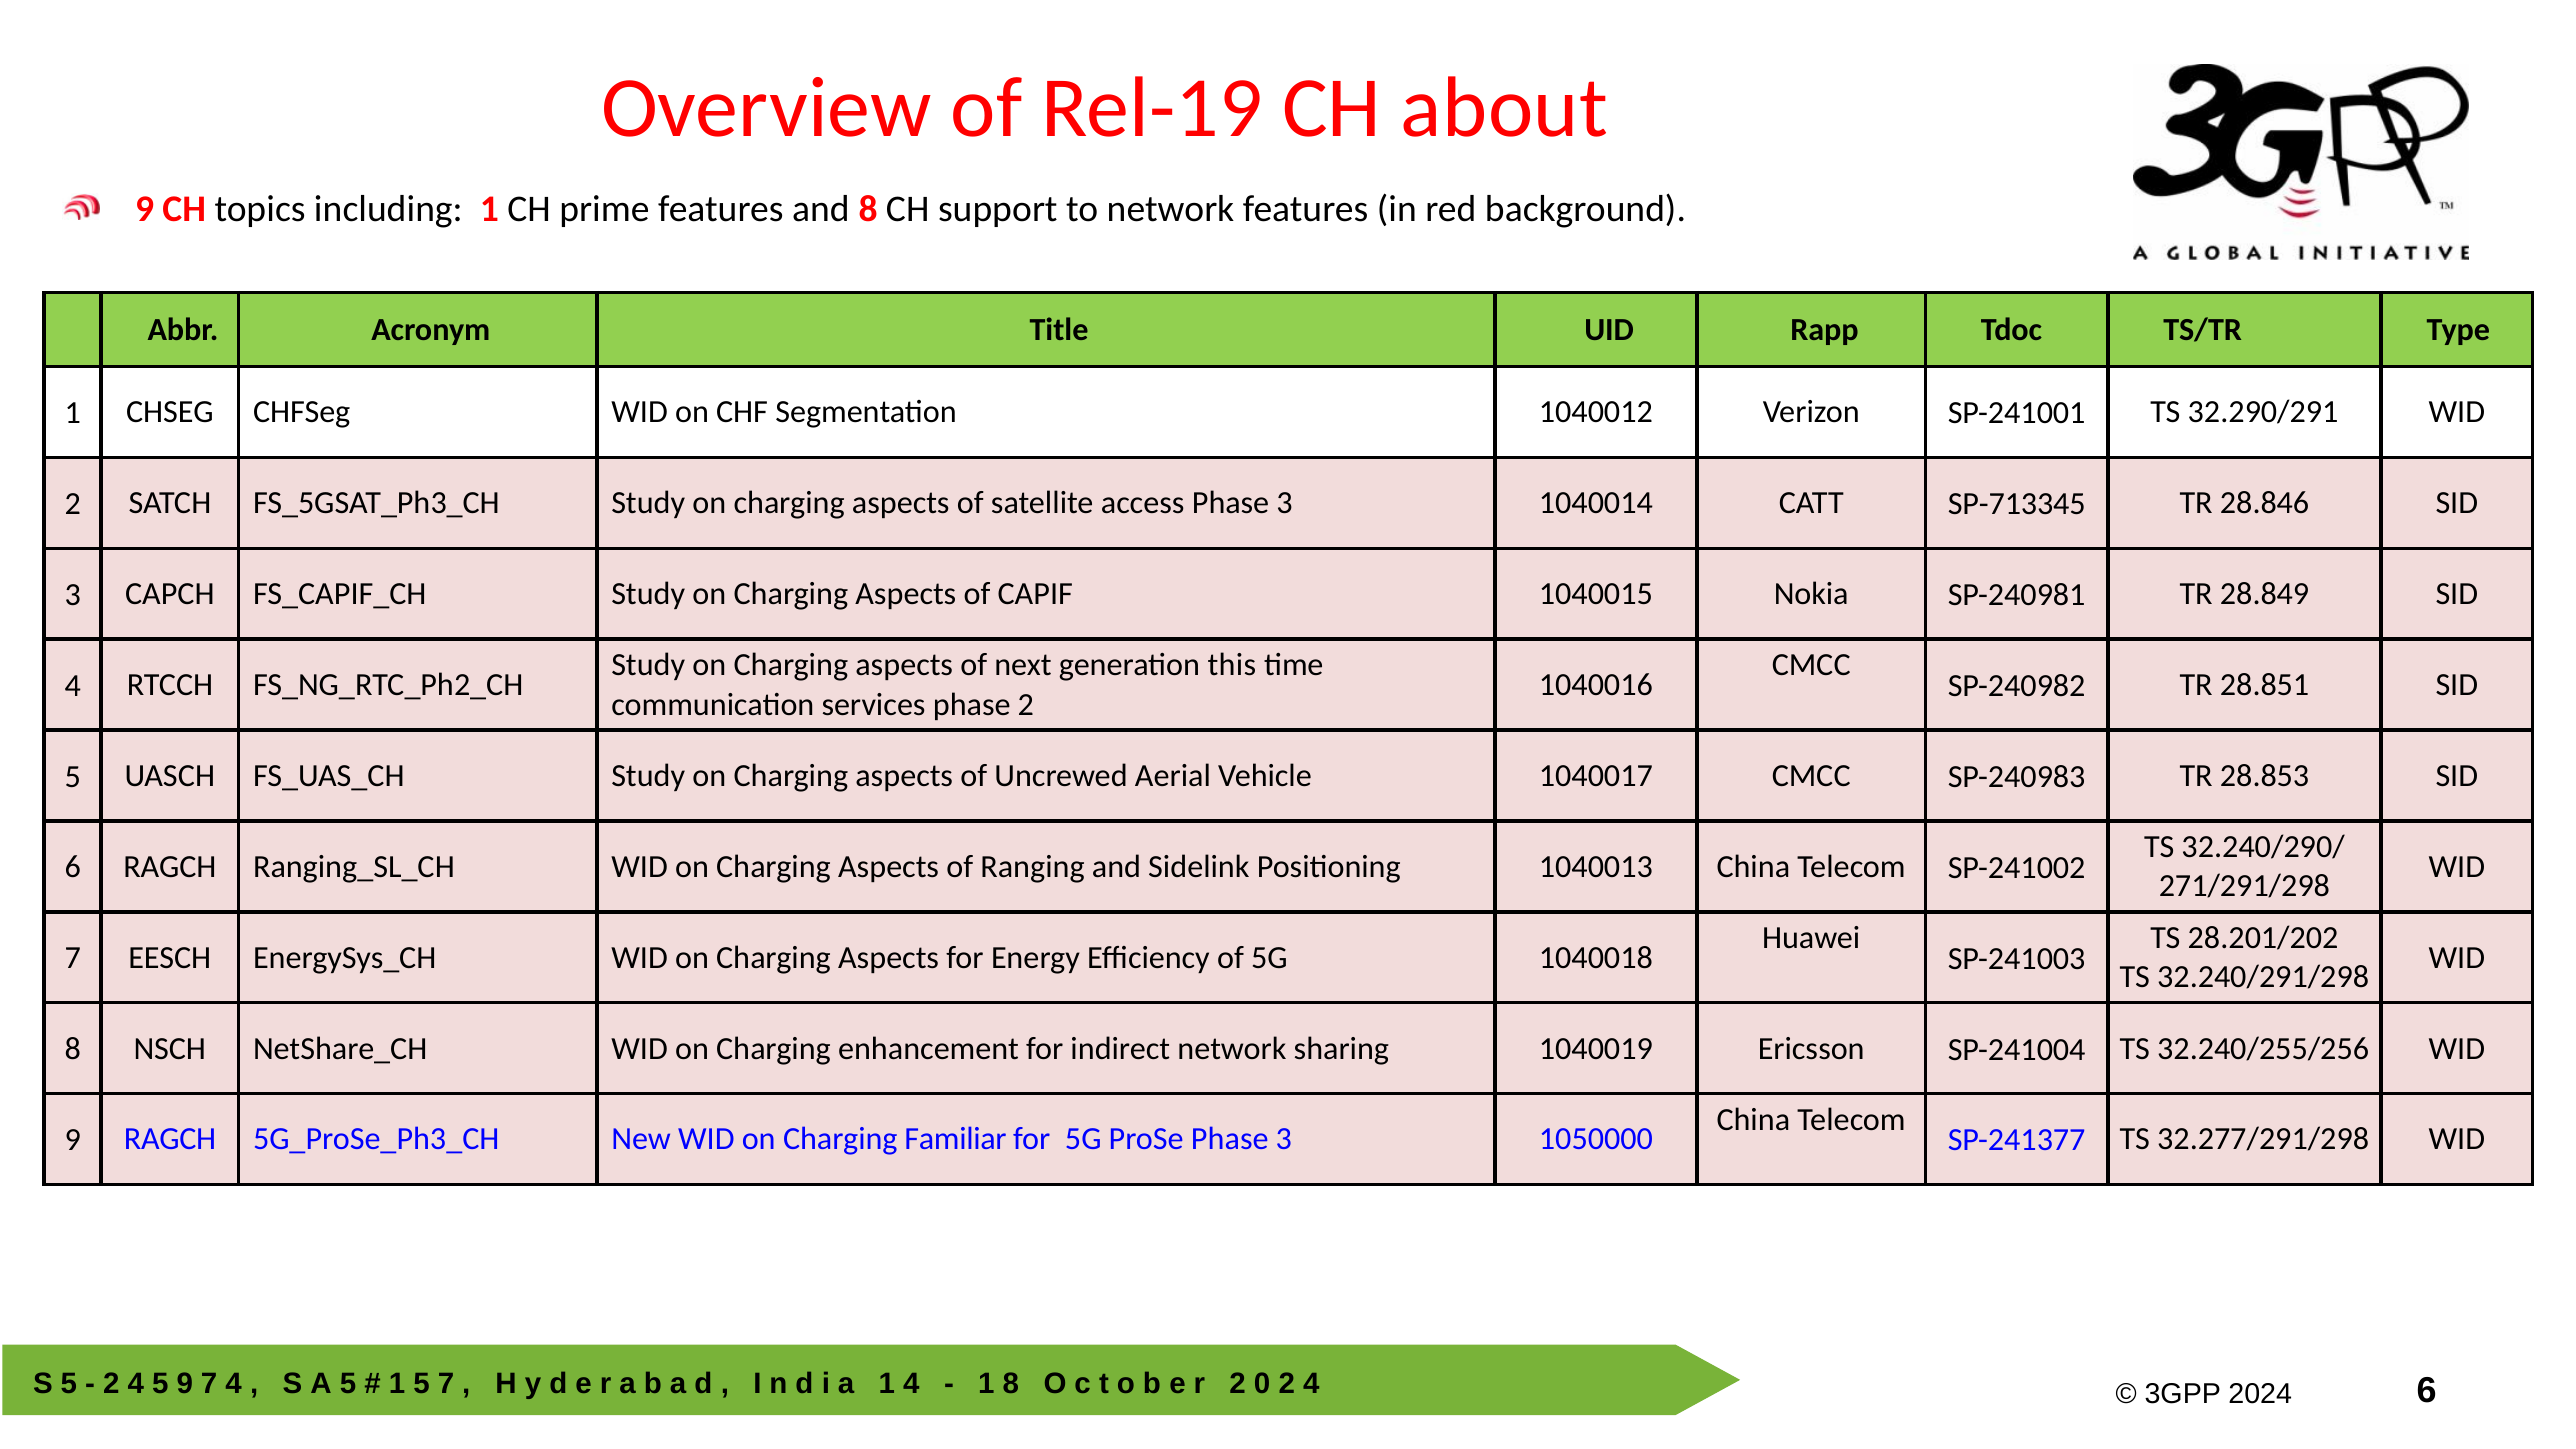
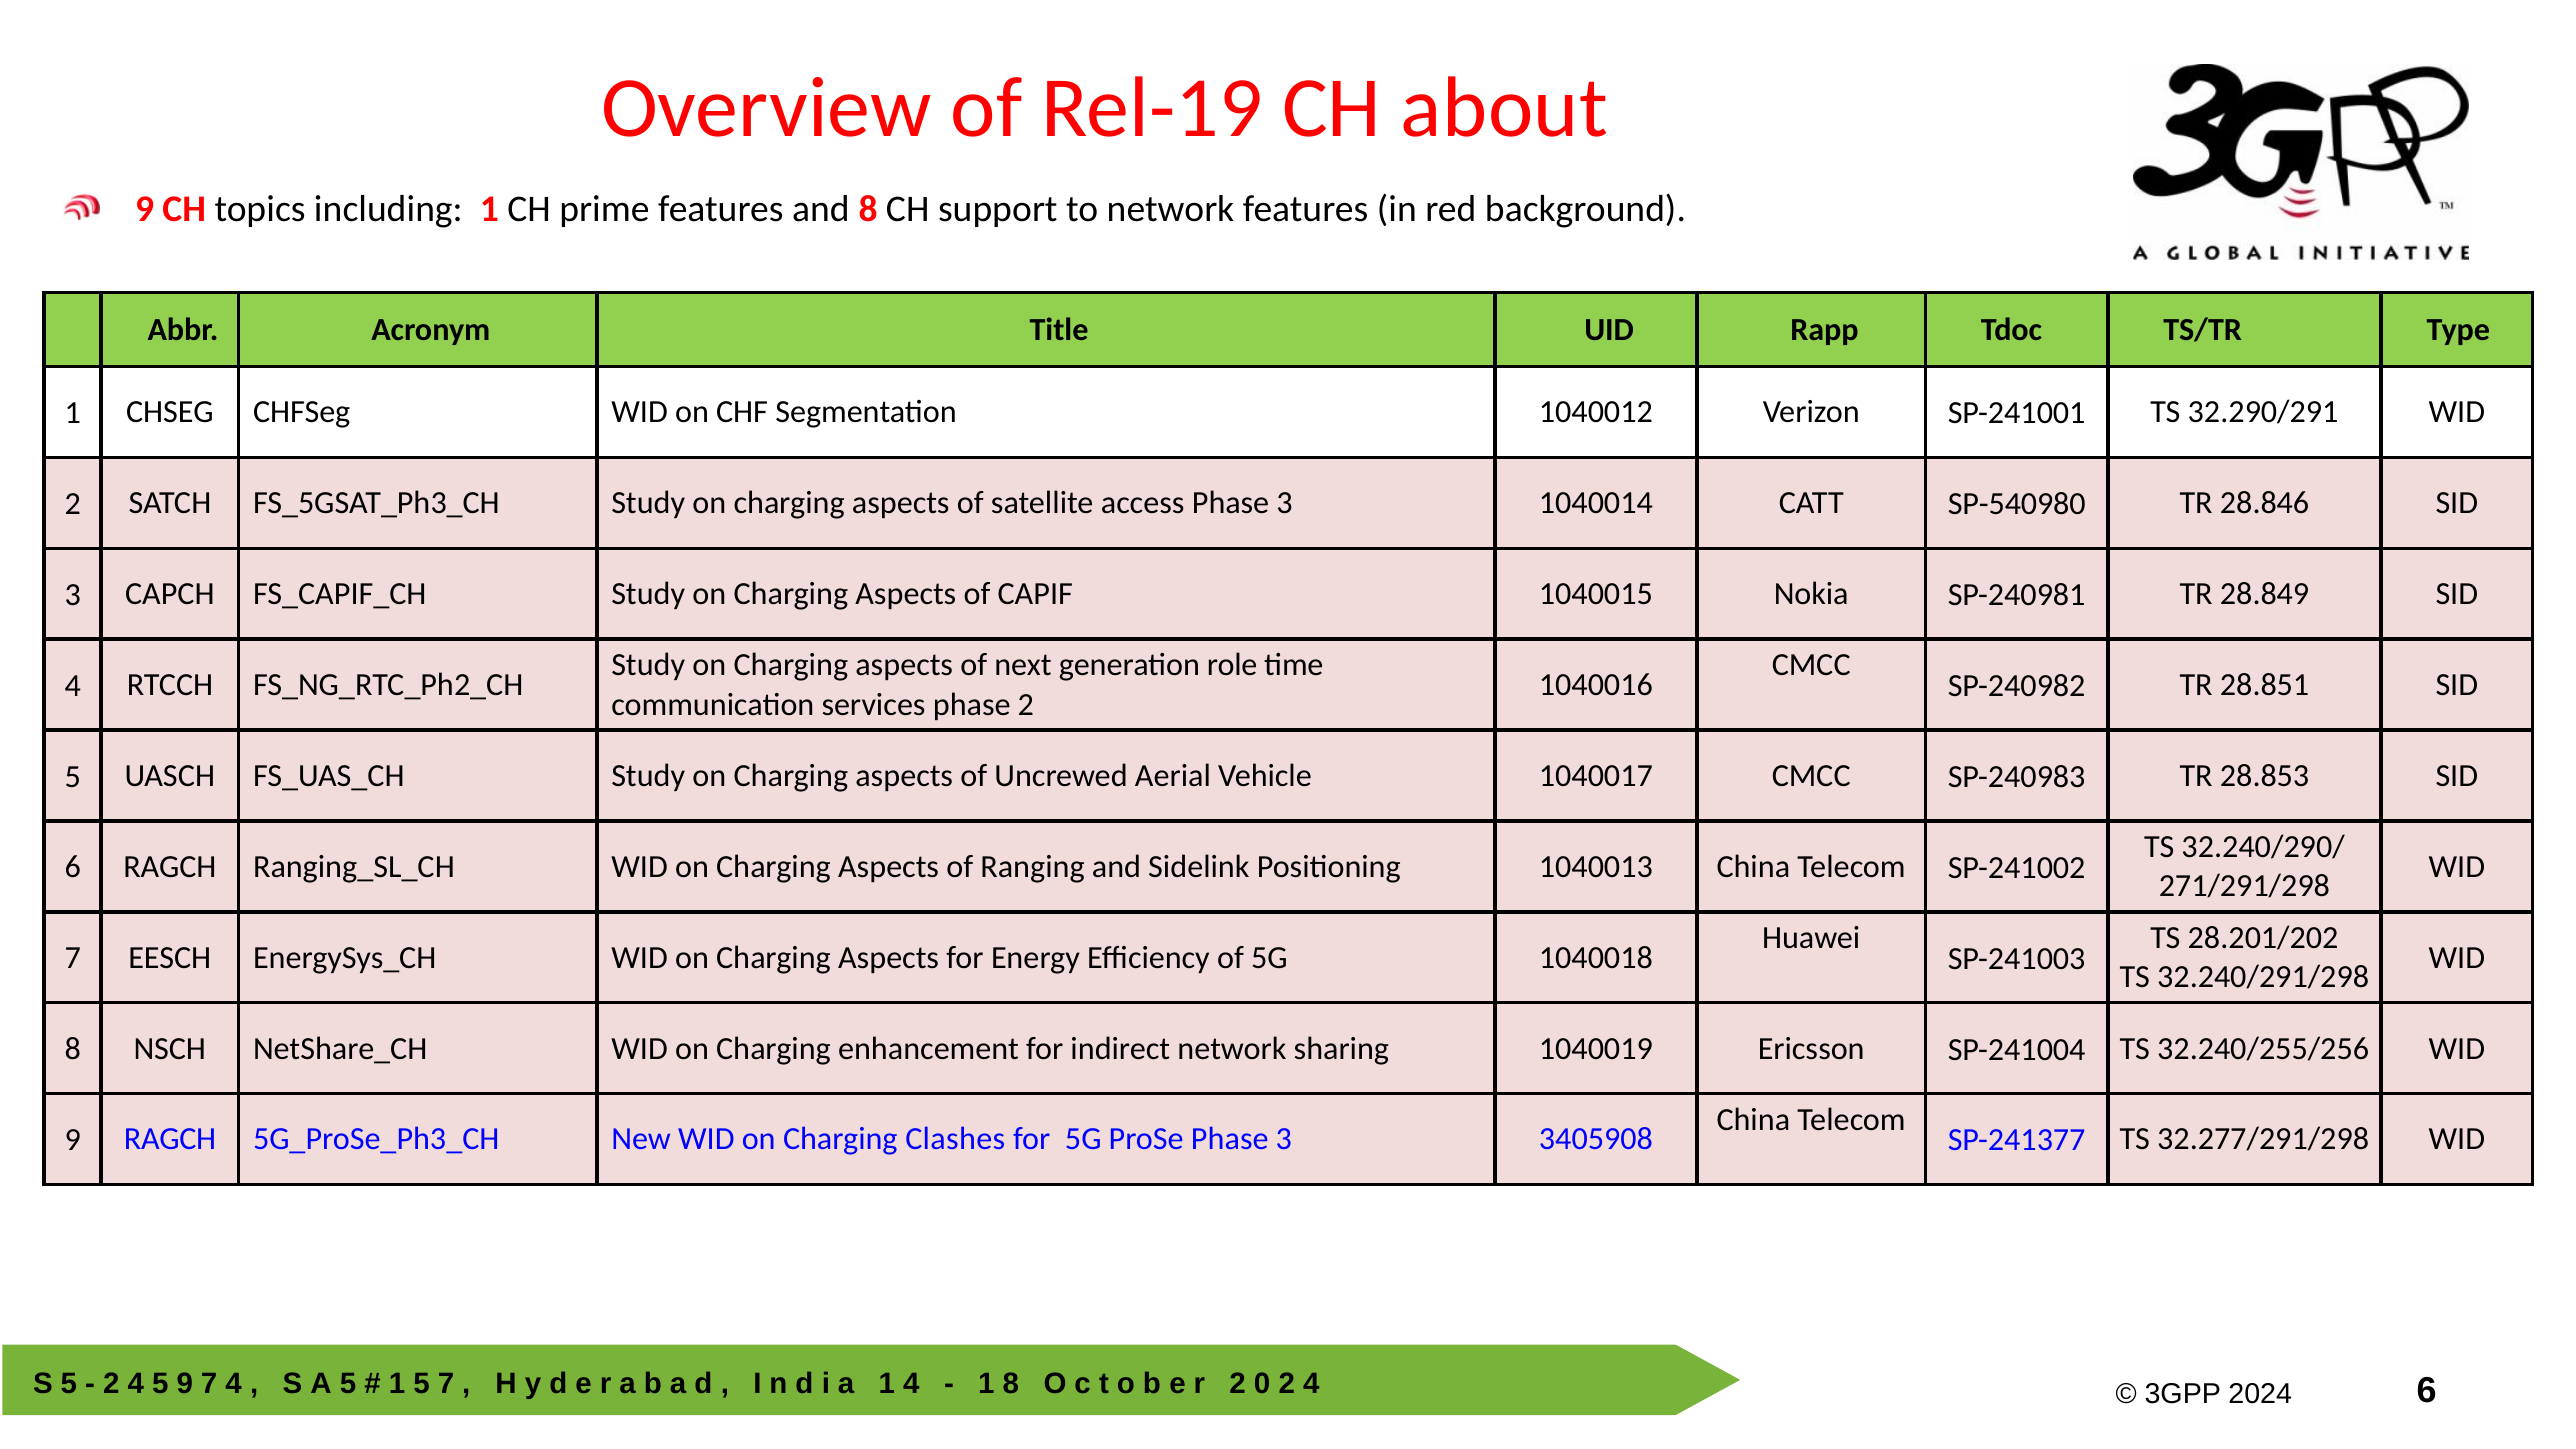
SP-713345: SP-713345 -> SP-540980 (2017, 504)
this: this -> role (1232, 665)
Familiar: Familiar -> Clashes (955, 1139)
1050000: 1050000 -> 3405908 (1596, 1139)
